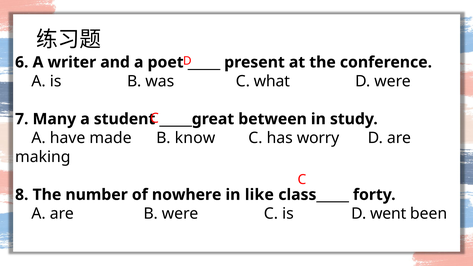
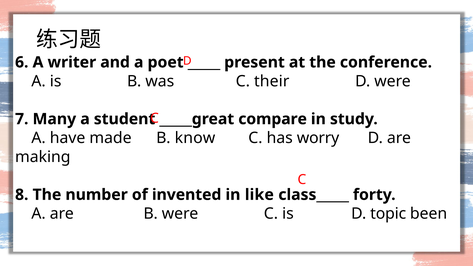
what: what -> their (272, 81)
between: between -> compare (273, 119)
nowhere: nowhere -> invented (187, 195)
went: went -> topic (388, 214)
